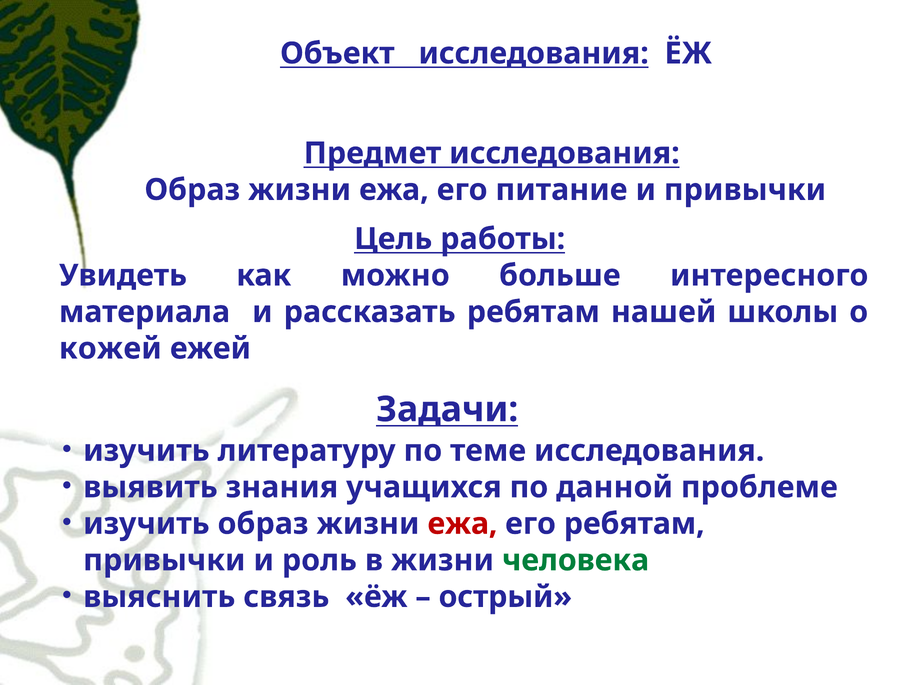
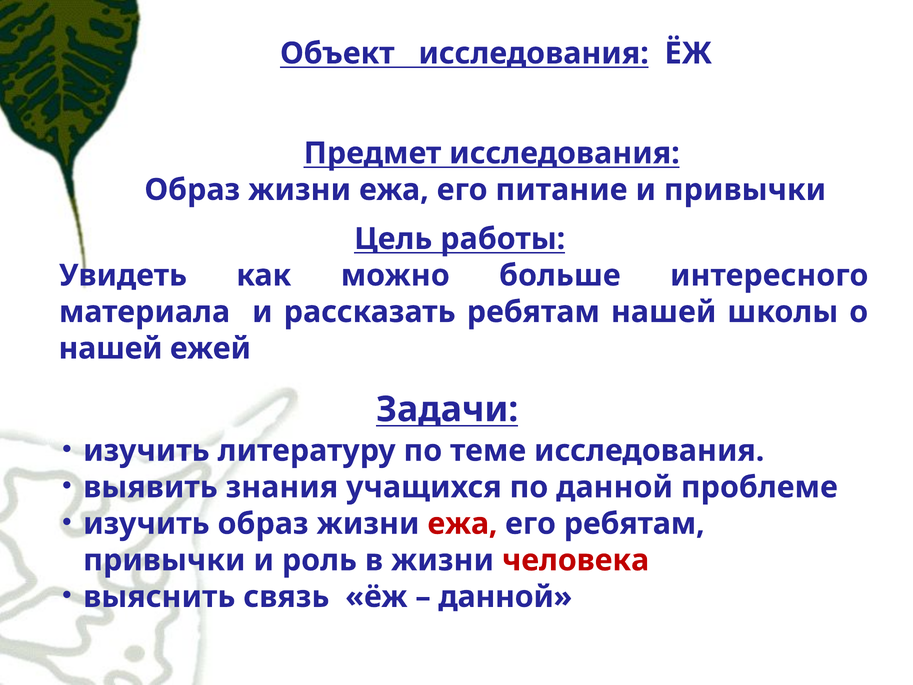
кожей: кожей -> нашей (111, 348)
человека colour: green -> red (576, 560)
острый: острый -> данной (505, 597)
